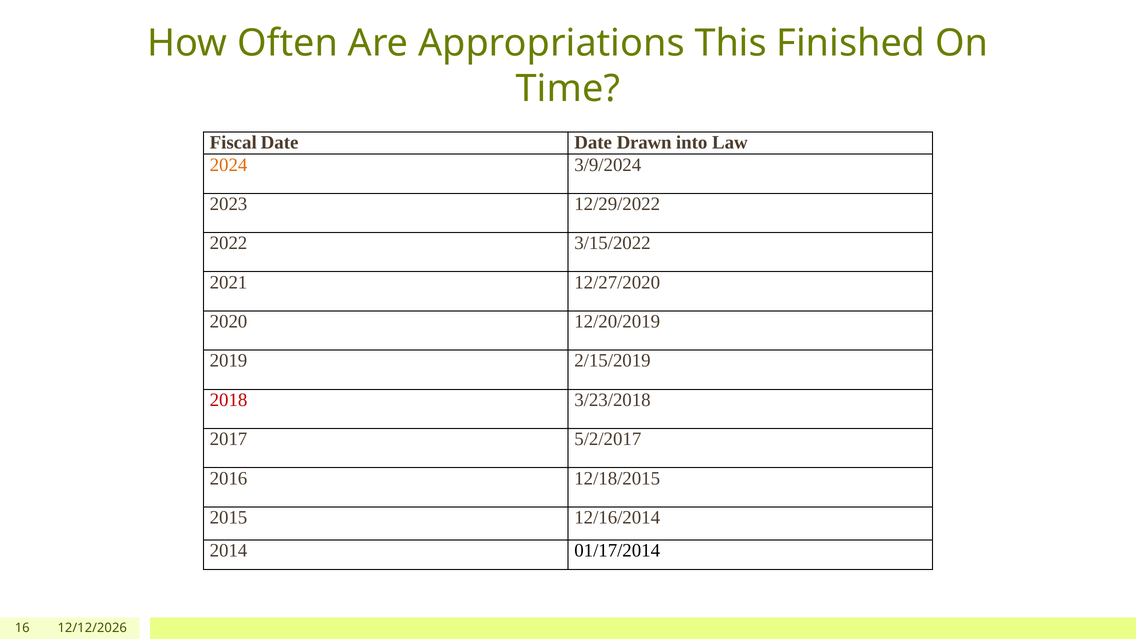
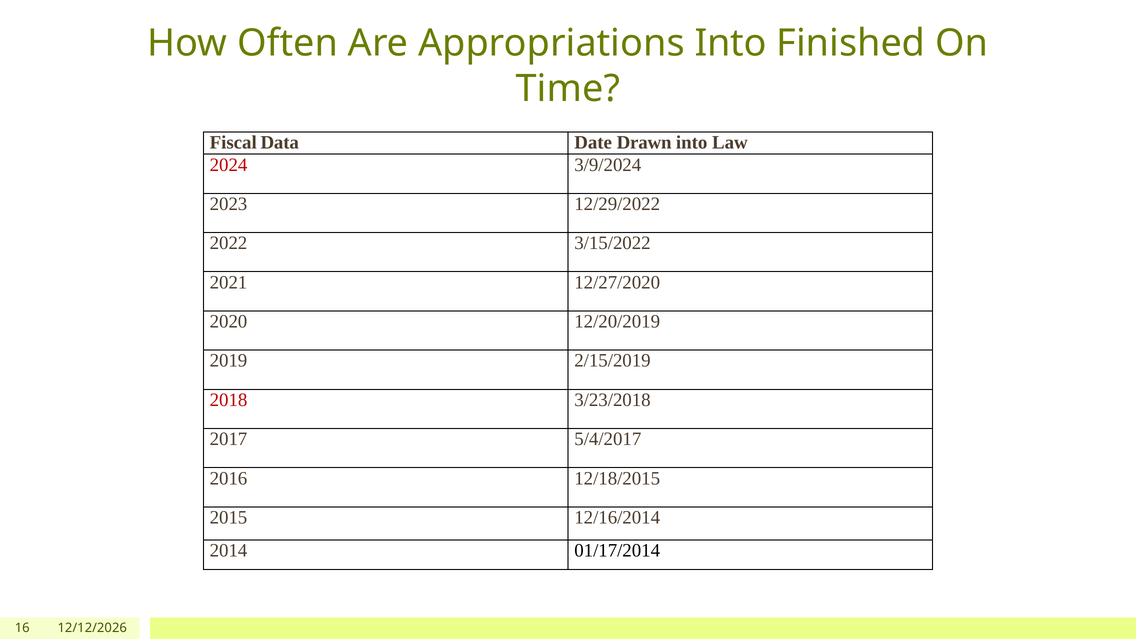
Appropriations This: This -> Into (731, 43)
Fiscal Date: Date -> Data (280, 143)
2024 colour: orange -> red (229, 165)
5/2/2017: 5/2/2017 -> 5/4/2017 (608, 439)
